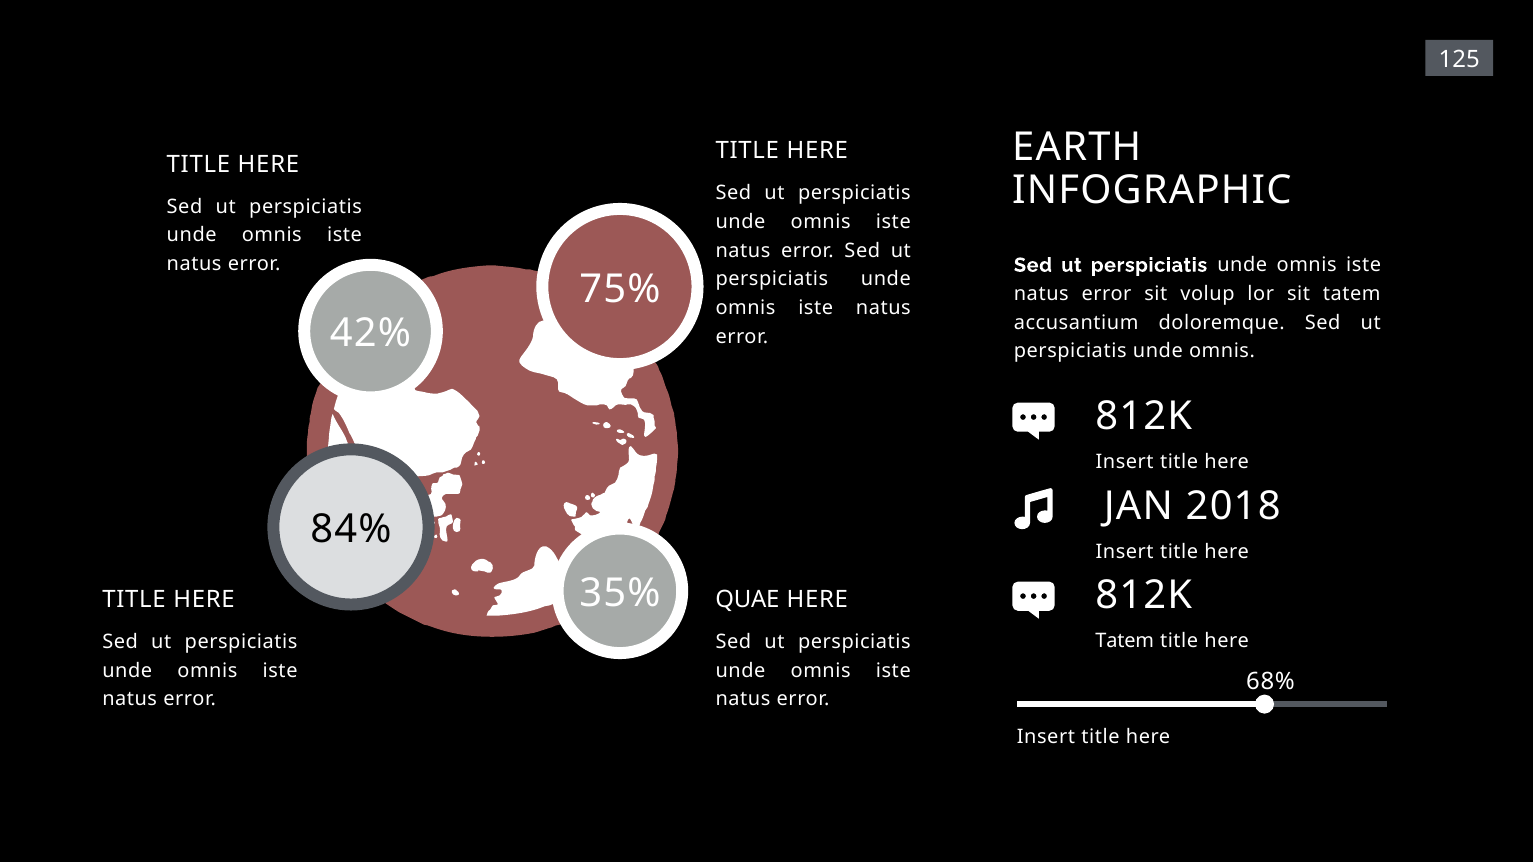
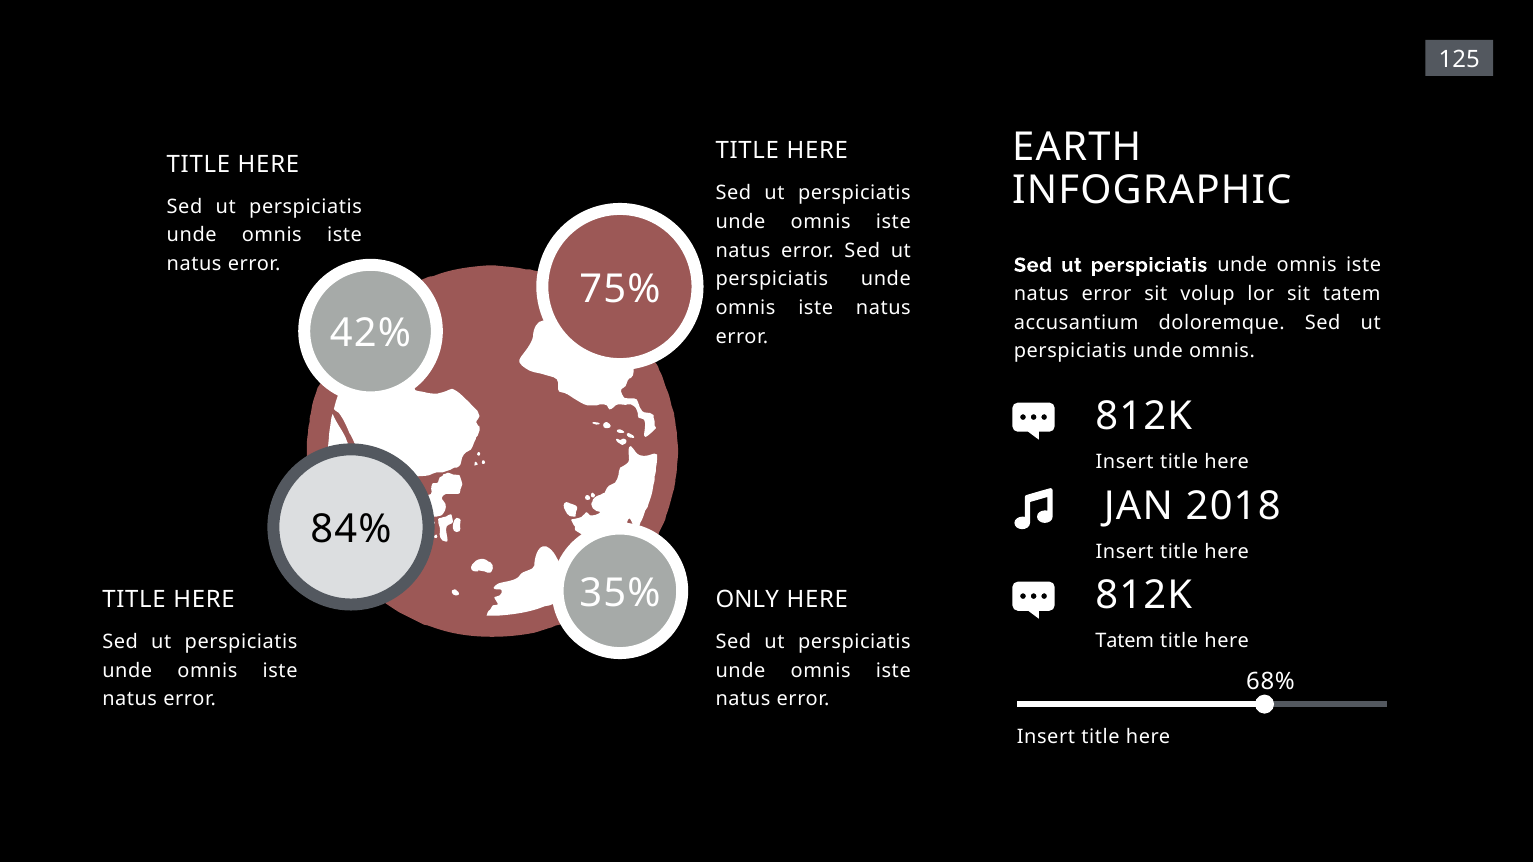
QUAE: QUAE -> ONLY (747, 600)
